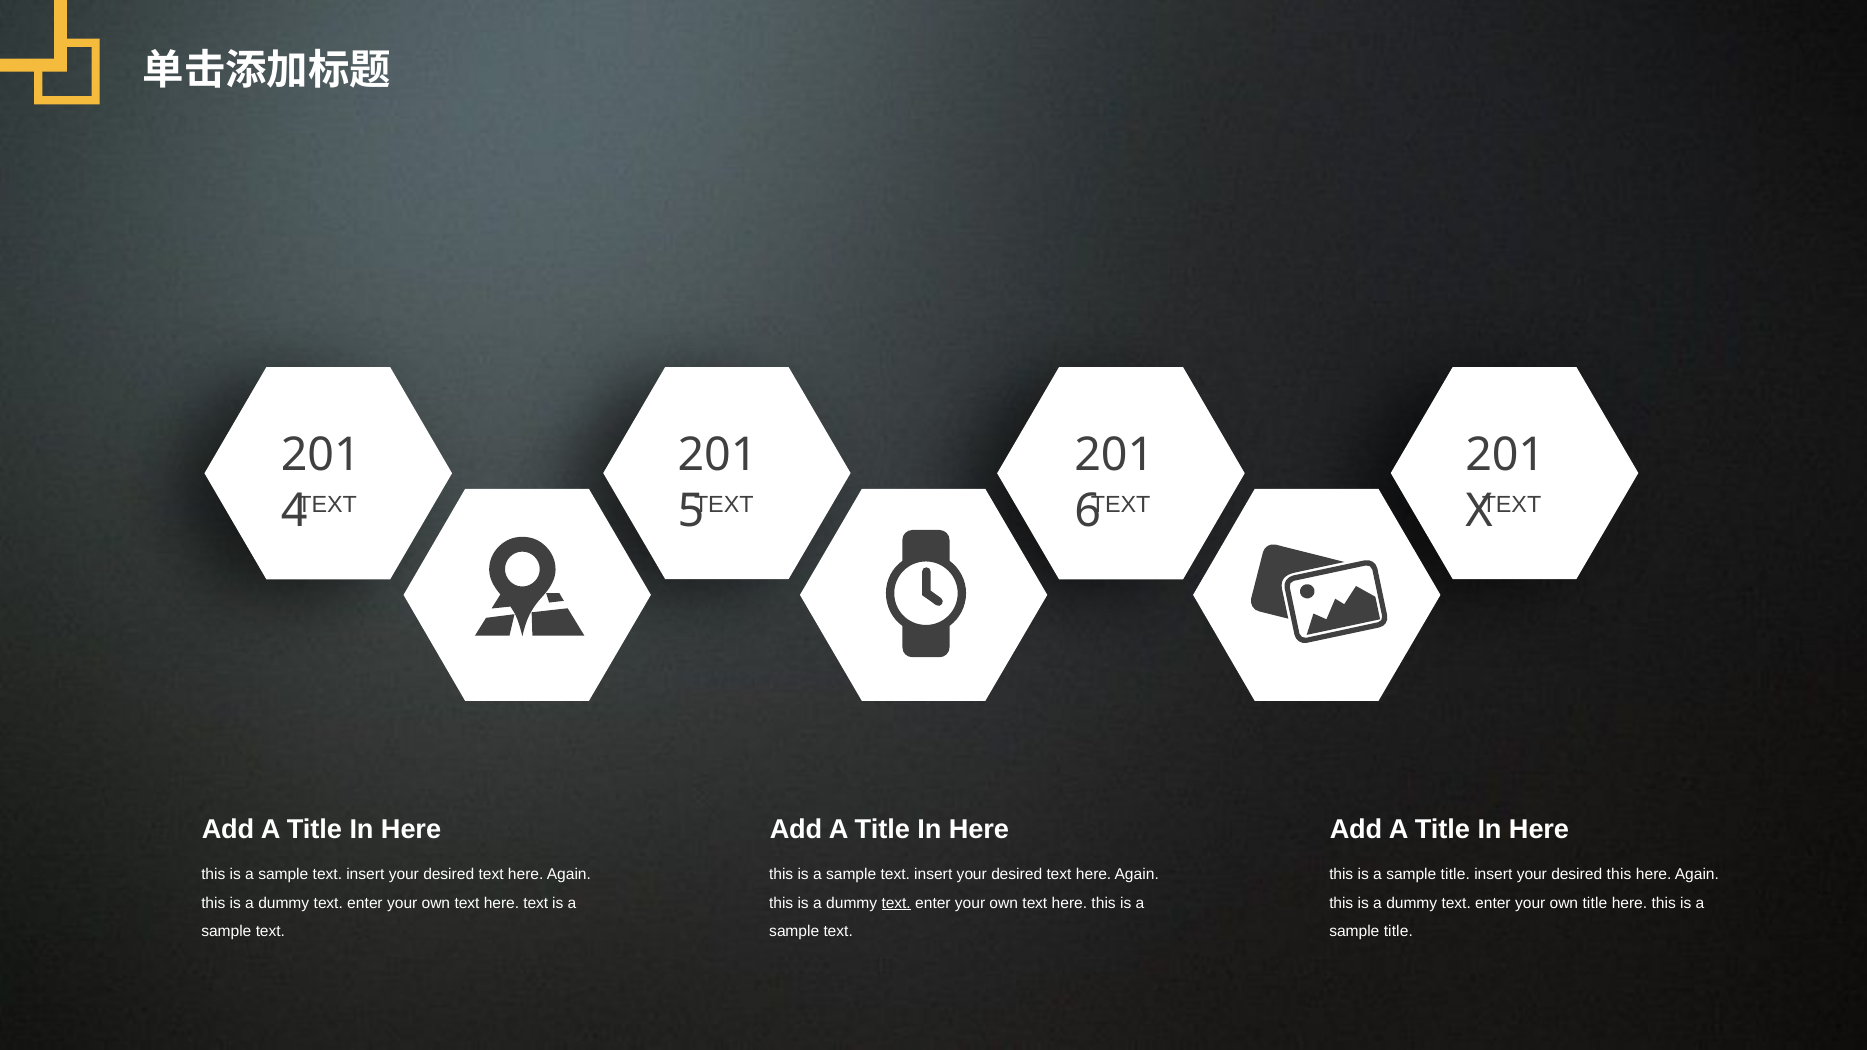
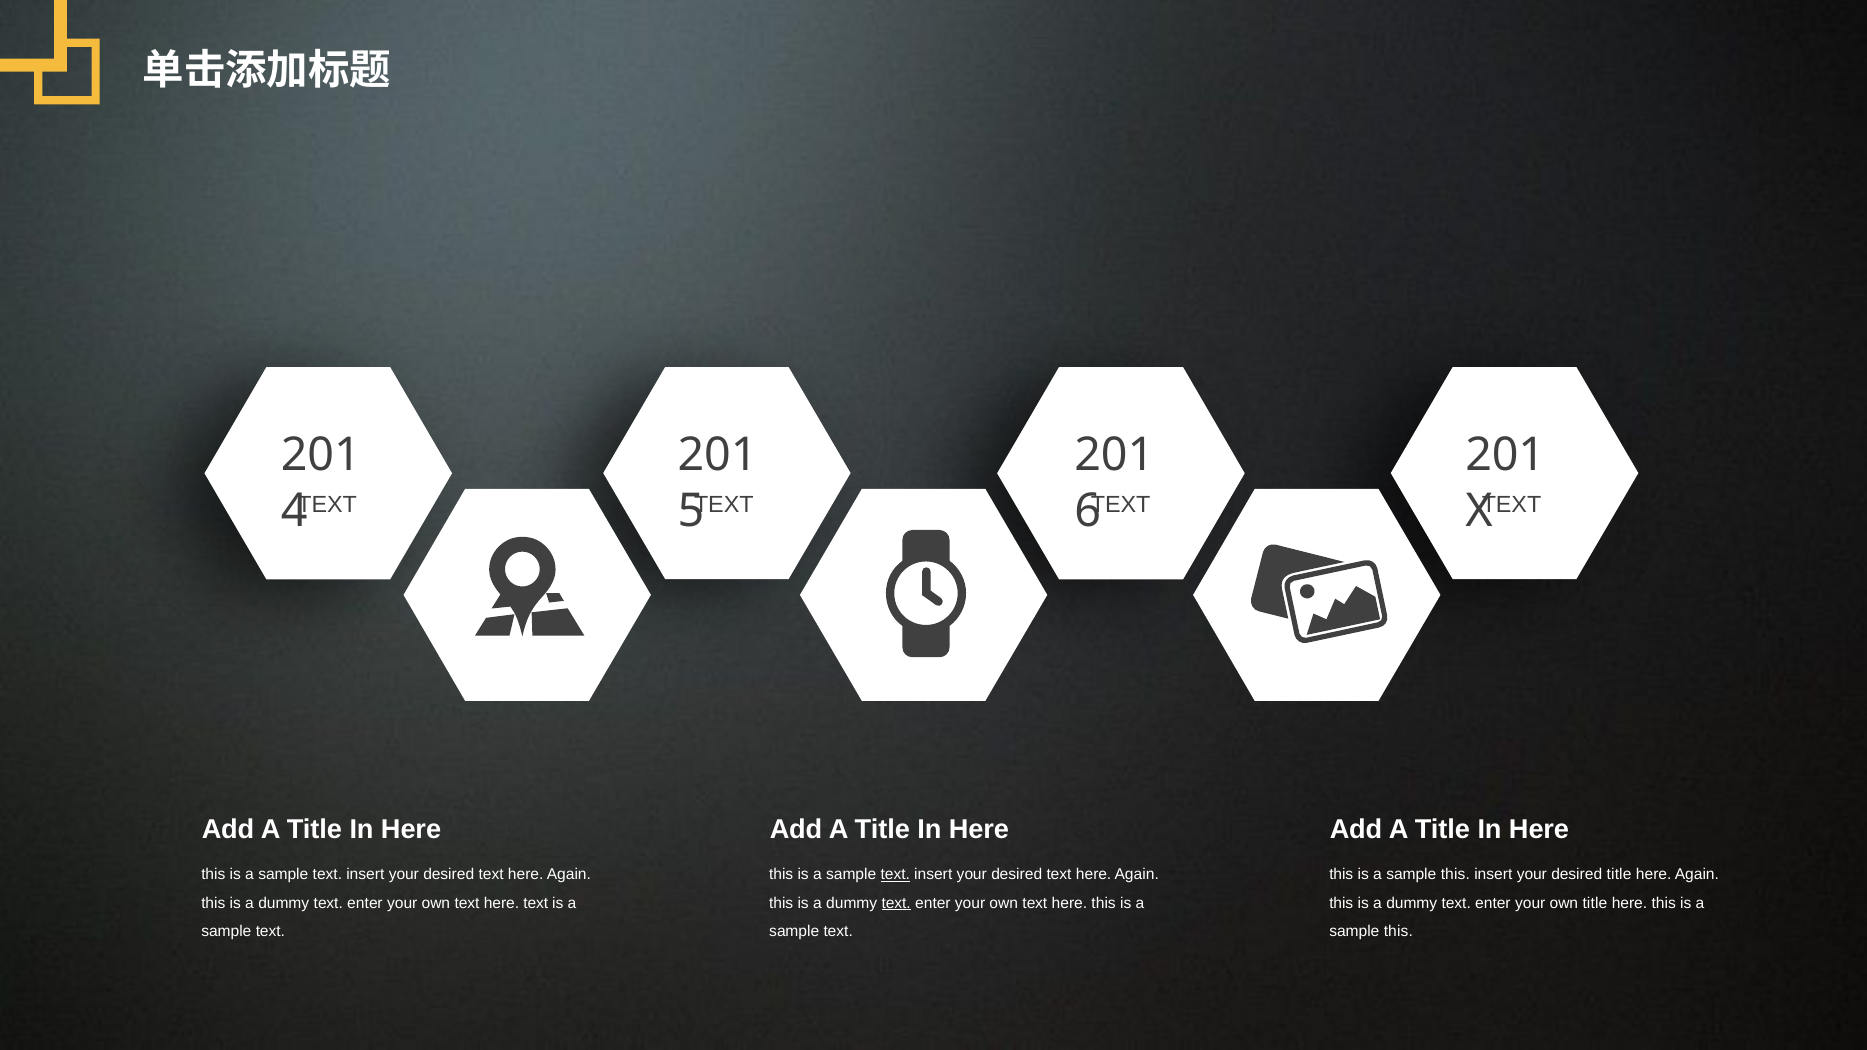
text underline: none -> present (895, 875)
title: title -> this (1455, 875)
desired this: this -> title (1619, 875)
title: title -> this (1398, 932)
